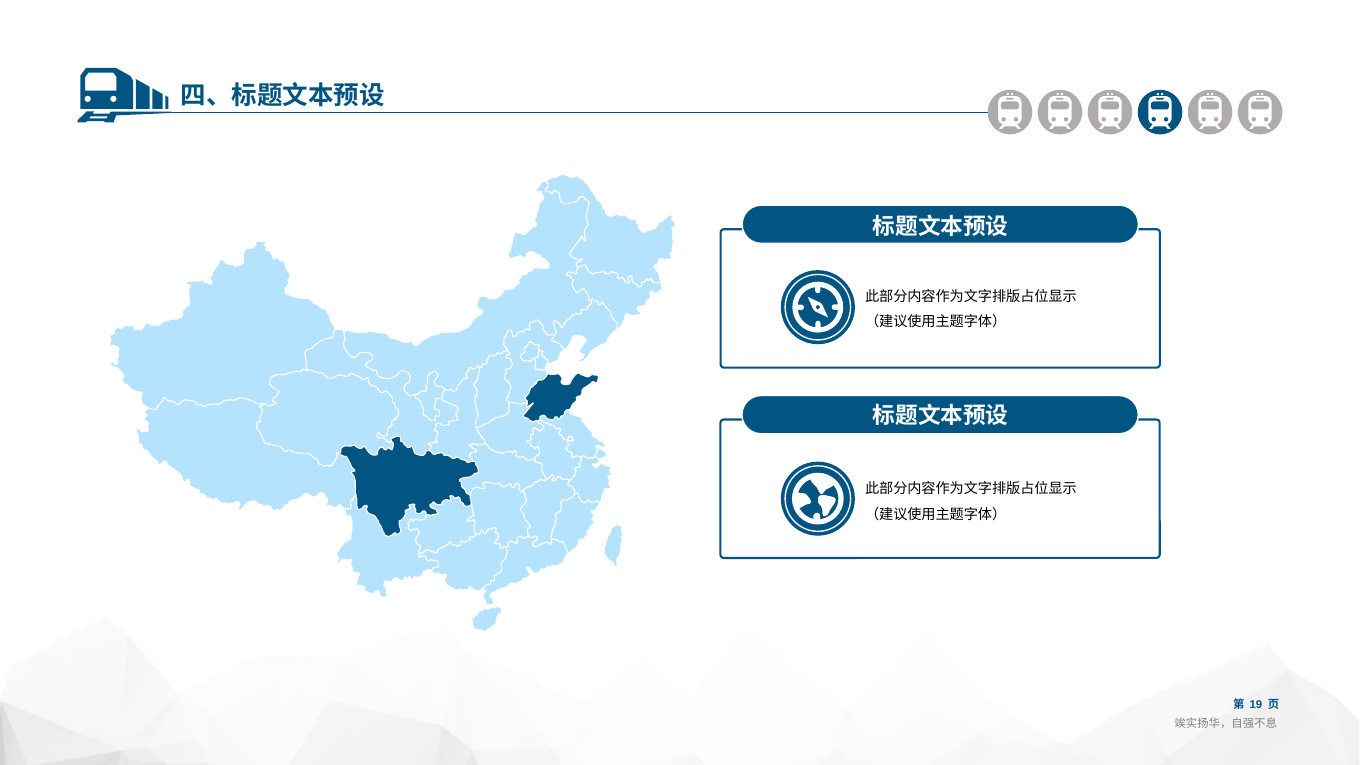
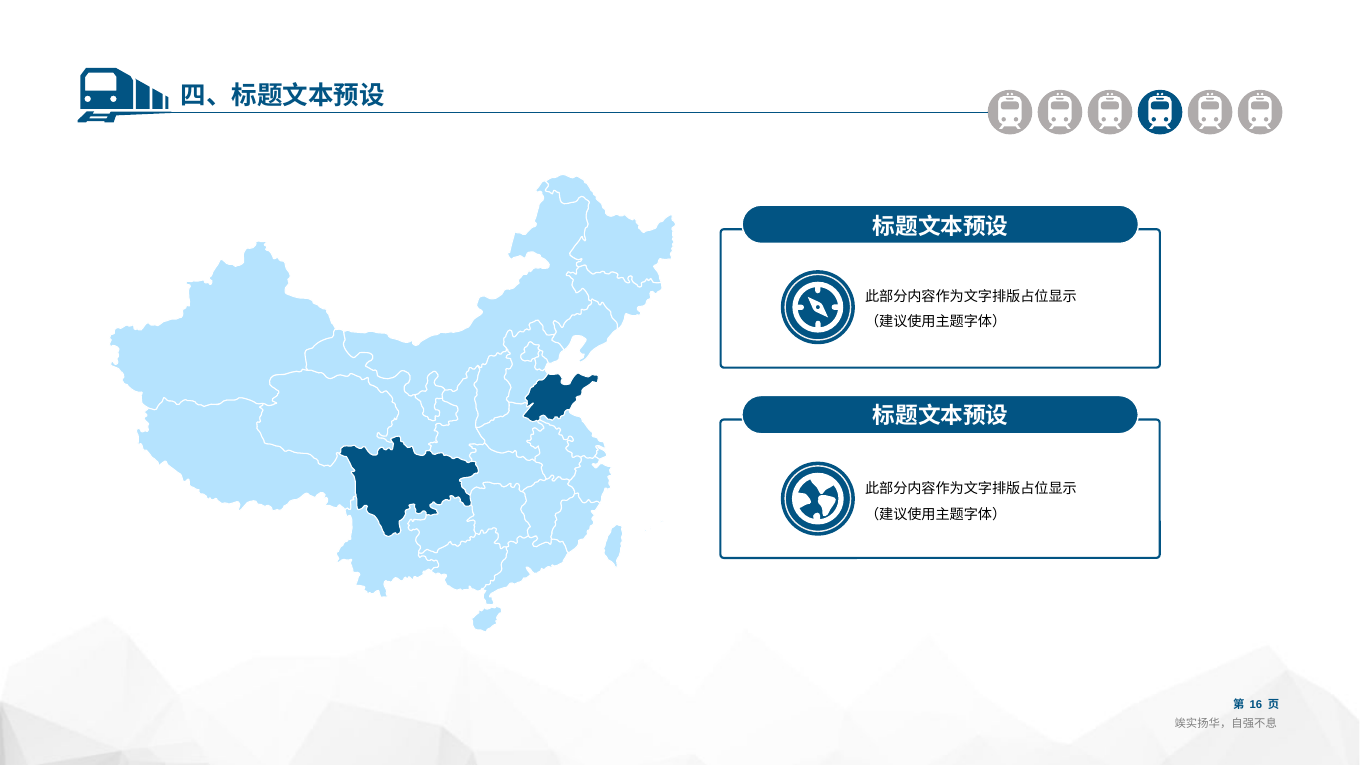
19: 19 -> 16 (1256, 705)
